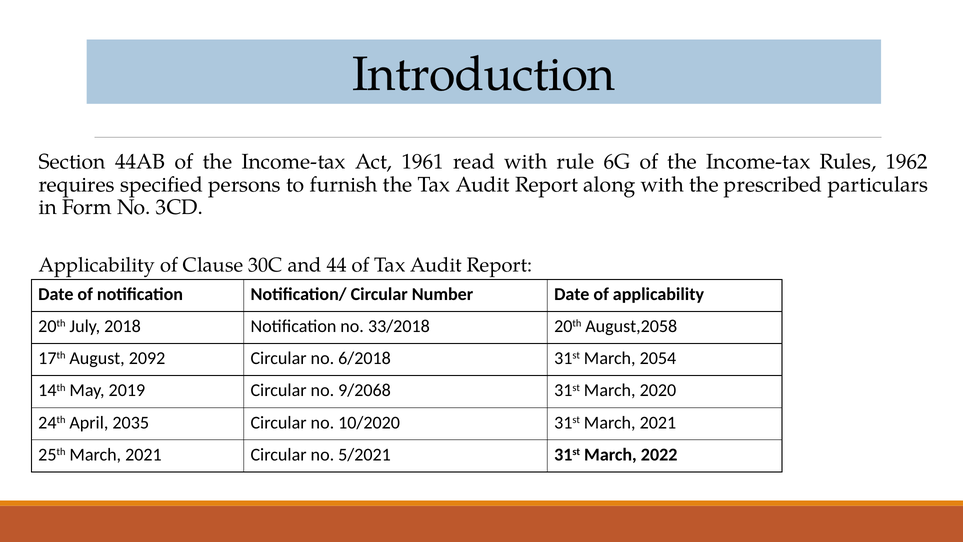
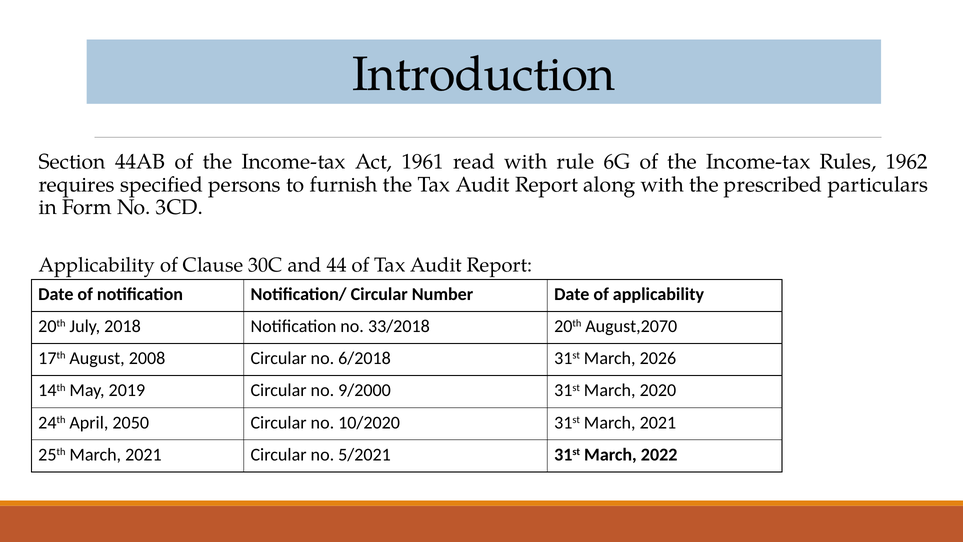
August,2058: August,2058 -> August,2070 (631, 326)
2092: 2092 -> 2008 (147, 358)
2054: 2054 -> 2026 (658, 358)
9/2068: 9/2068 -> 9/2000 (365, 390)
2035: 2035 -> 2050 (131, 422)
